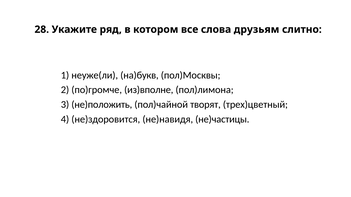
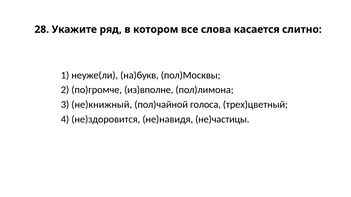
друзьям: друзьям -> касается (257, 30)
не)положить: не)положить -> не)книжный (102, 105)
творят: творят -> голоса (205, 105)
